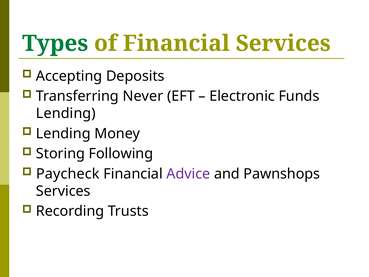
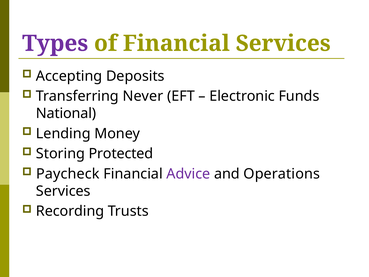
Types colour: green -> purple (55, 43)
Lending: Lending -> National (66, 113)
Following: Following -> Protected (121, 154)
Pawnshops: Pawnshops -> Operations (282, 174)
